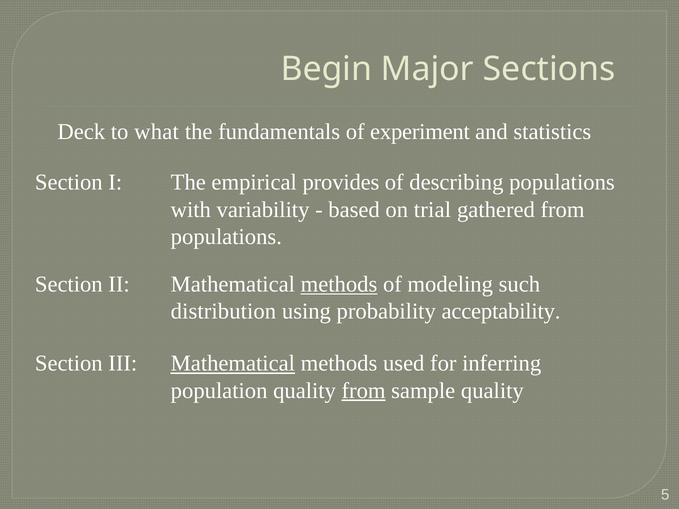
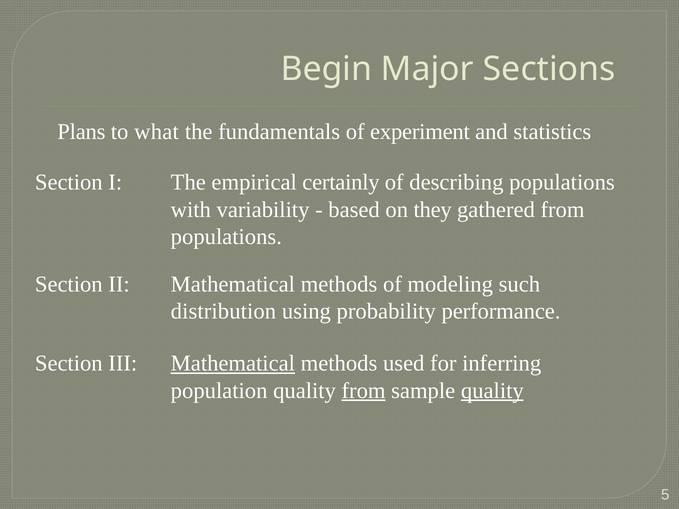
Deck: Deck -> Plans (81, 132)
provides: provides -> certainly (341, 183)
trial: trial -> they (433, 210)
methods underline: present -> none (339, 284)
acceptability: acceptability -> performance (501, 312)
quality underline: none -> present (492, 391)
